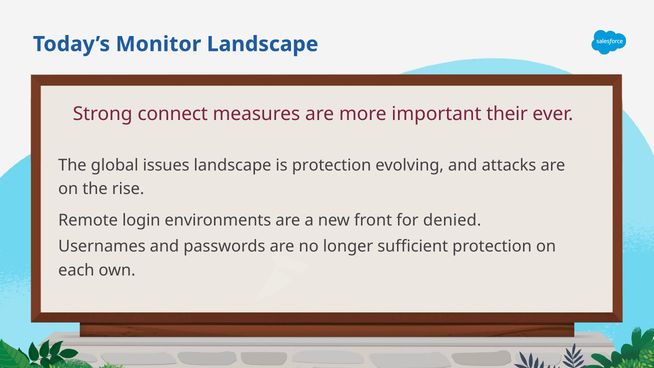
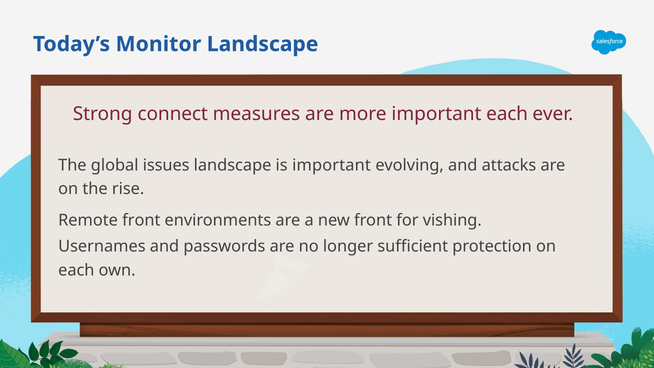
important their: their -> each (507, 114)
is protection: protection -> important (332, 165)
Remote login: login -> front (141, 220)
denied: denied -> vishing (452, 220)
